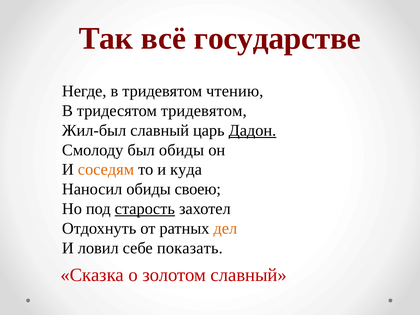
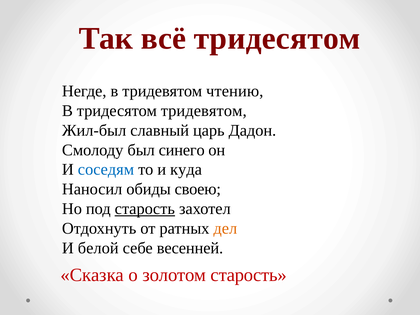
всё государстве: государстве -> тридесятом (277, 38)
Дадон underline: present -> none (252, 130)
был обиды: обиды -> синего (182, 150)
соседям colour: orange -> blue (106, 170)
ловил: ловил -> белой (98, 248)
показать: показать -> весенней (190, 248)
золотом славный: славный -> старость (249, 275)
